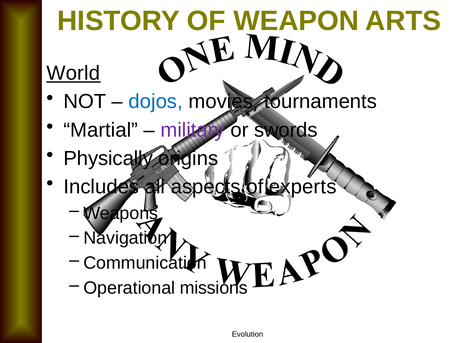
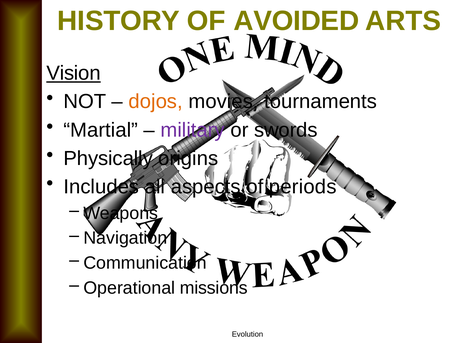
WEAPON: WEAPON -> AVOIDED (296, 21)
World: World -> Vision (74, 73)
dojos colour: blue -> orange (156, 101)
experts: experts -> periods (303, 187)
